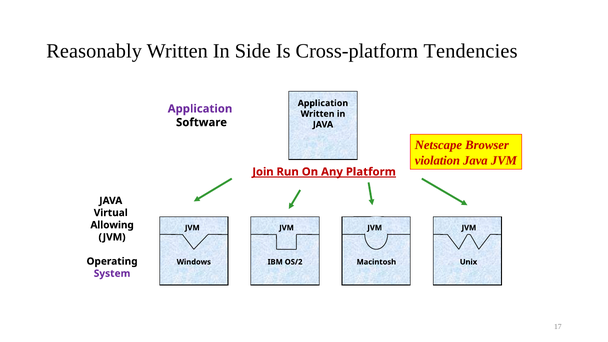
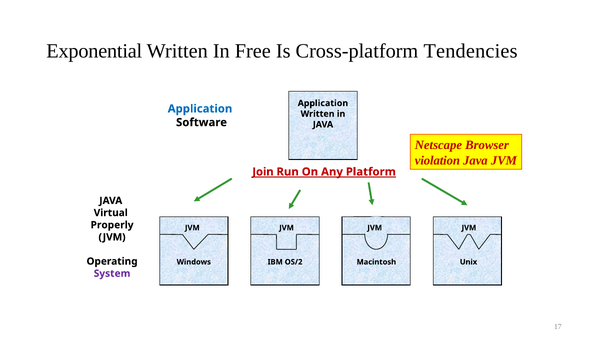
Reasonably: Reasonably -> Exponential (94, 51)
Side: Side -> Free (253, 51)
Application colour: purple -> blue (200, 109)
Allowing: Allowing -> Properly (112, 225)
